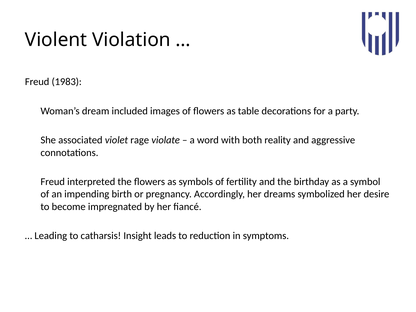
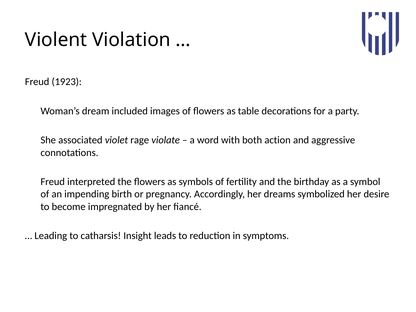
1983: 1983 -> 1923 (67, 82)
reality: reality -> action (278, 140)
